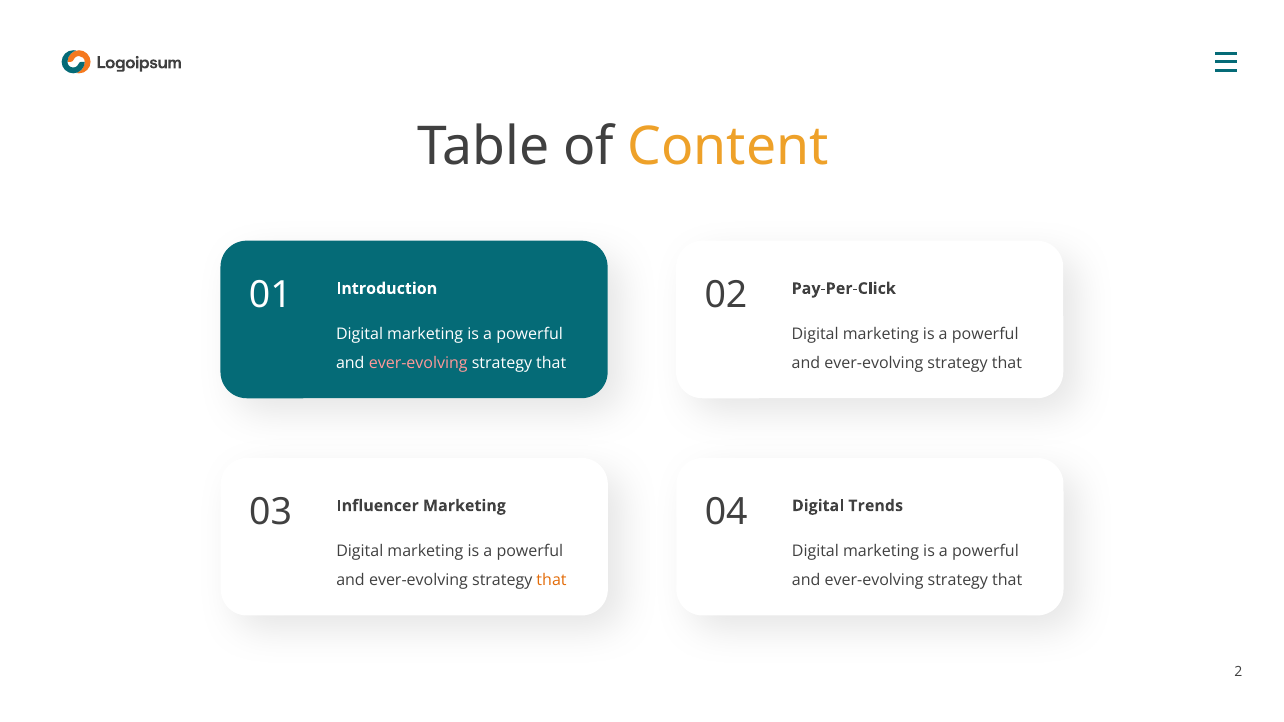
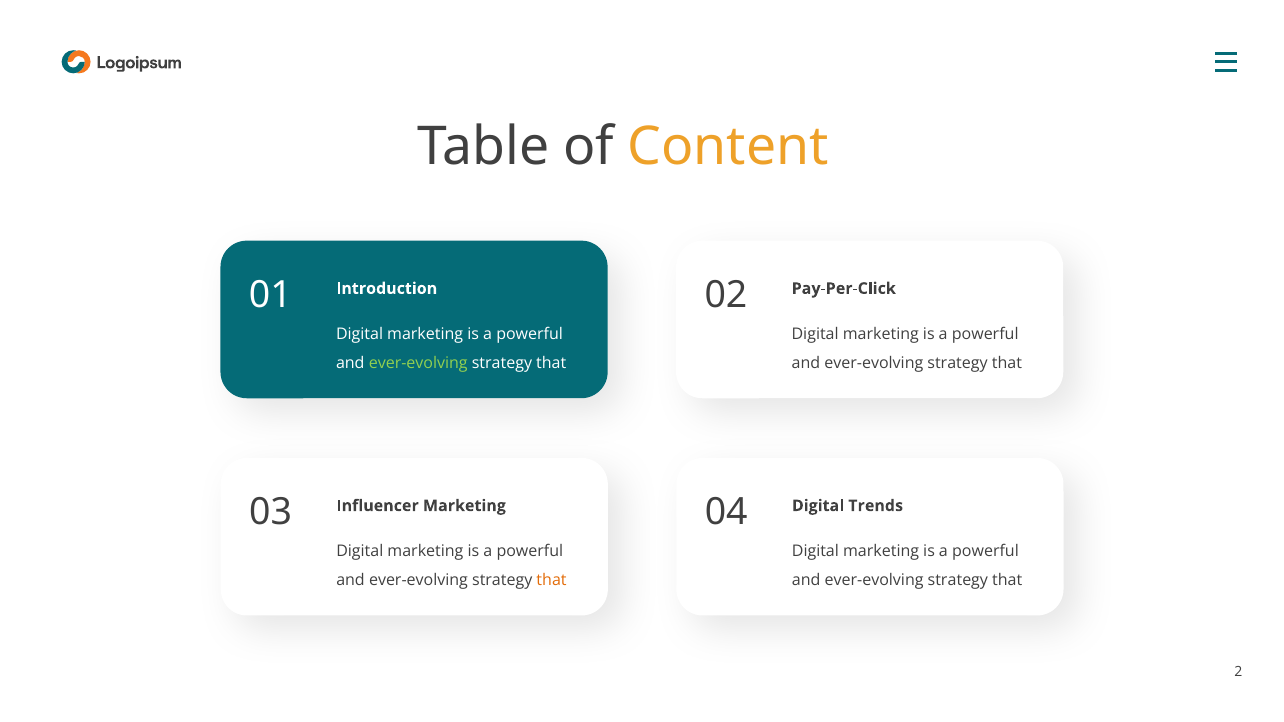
ever-evolving colour: pink -> light green (418, 363)
